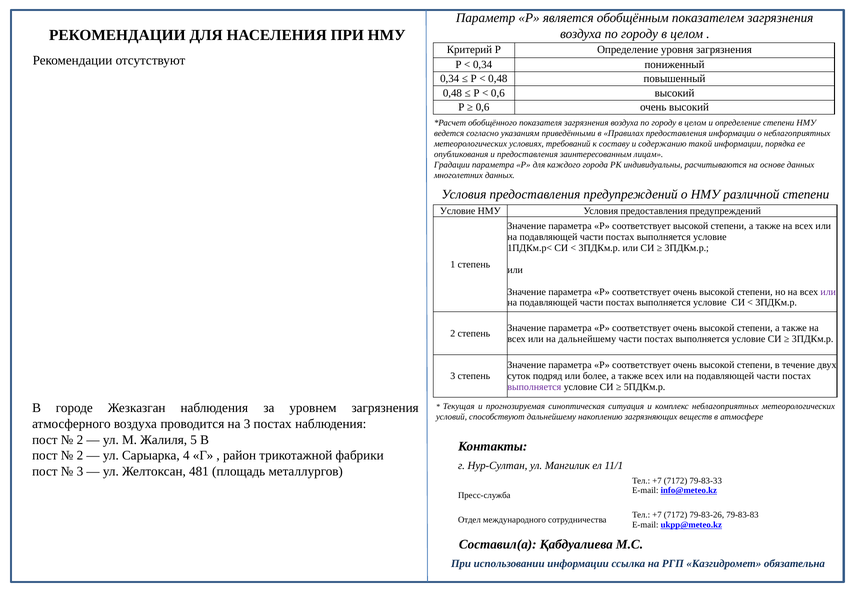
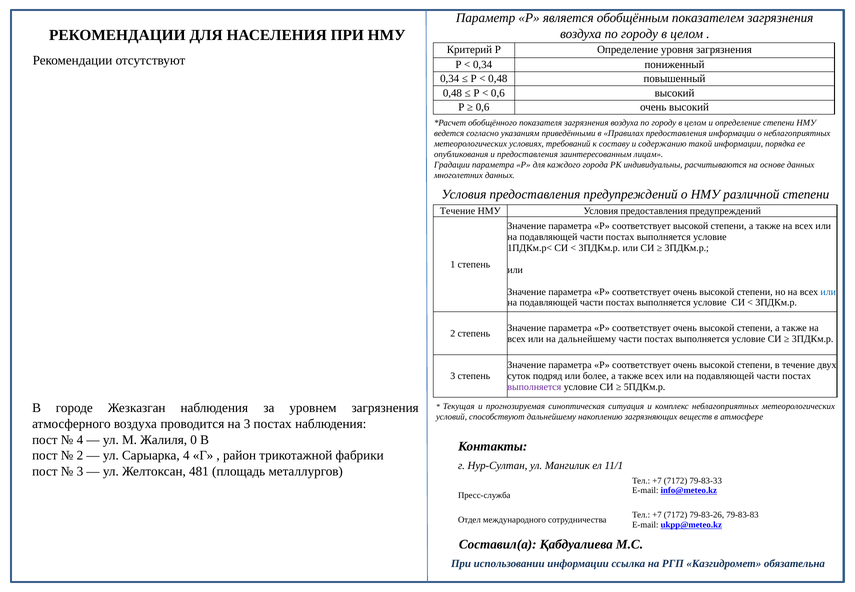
Условие: Условие -> Течение (458, 211)
или colour: purple -> blue (828, 292)
2: 2 -> 4 (80, 440)
5: 5 -> 0 (194, 440)
